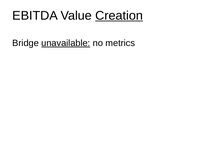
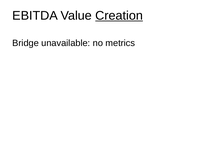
unavailable underline: present -> none (66, 43)
